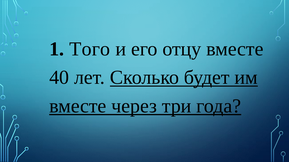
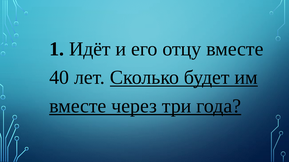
Того: Того -> Идёт (90, 49)
